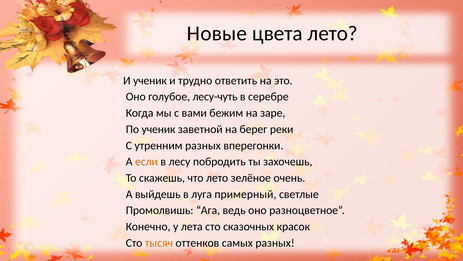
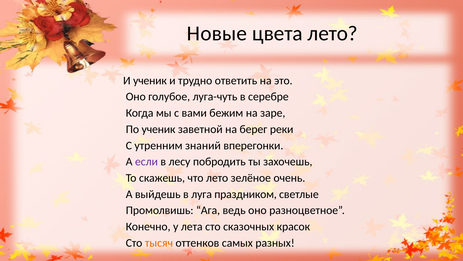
лесу-чуть: лесу-чуть -> луга-чуть (215, 97)
утренним разных: разных -> знаний (203, 145)
если colour: orange -> purple (146, 161)
примерный: примерный -> праздником (246, 194)
